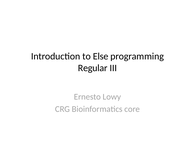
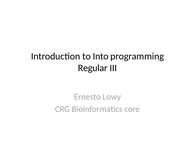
Else: Else -> Into (101, 56)
